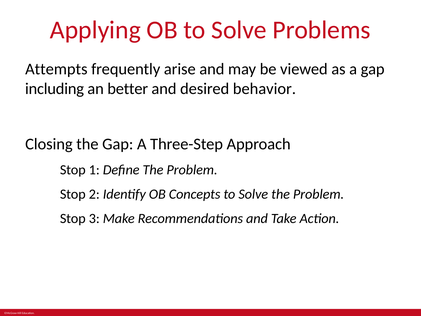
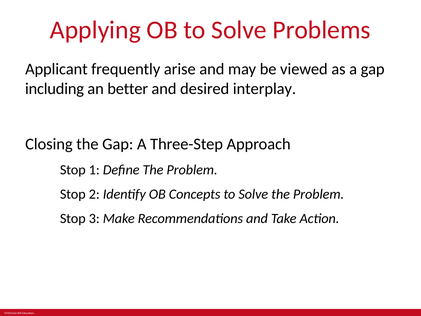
Attempts: Attempts -> Applicant (56, 69)
behavior: behavior -> interplay (264, 89)
